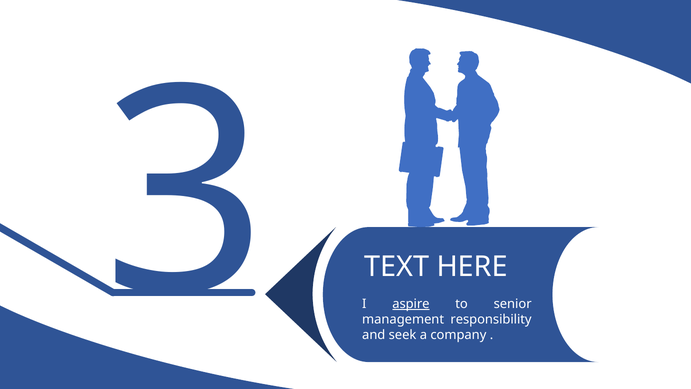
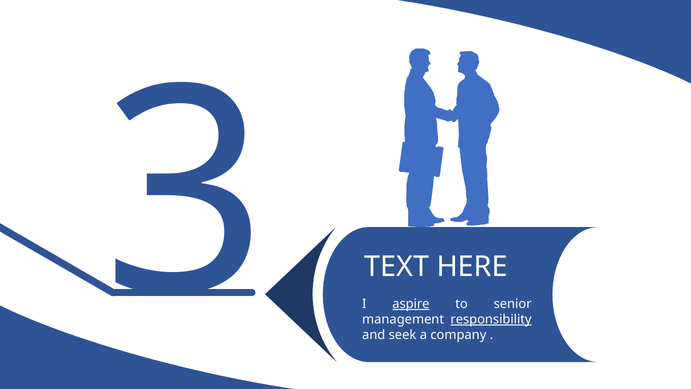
responsibility underline: none -> present (491, 319)
